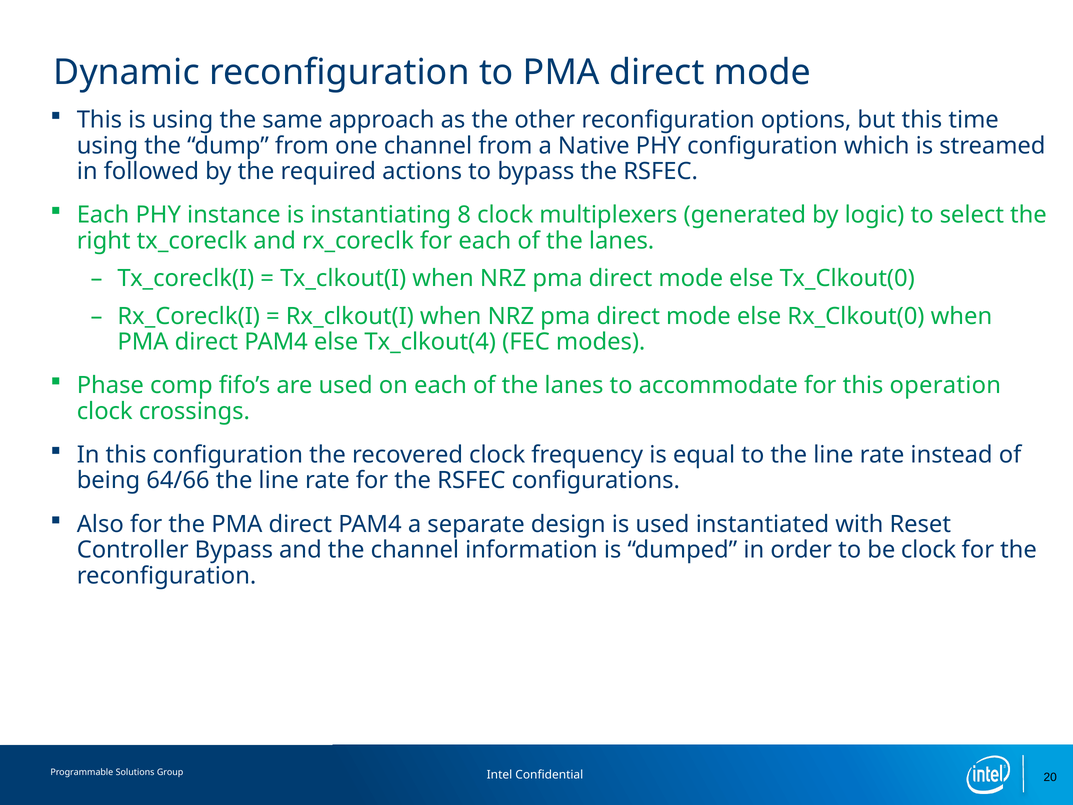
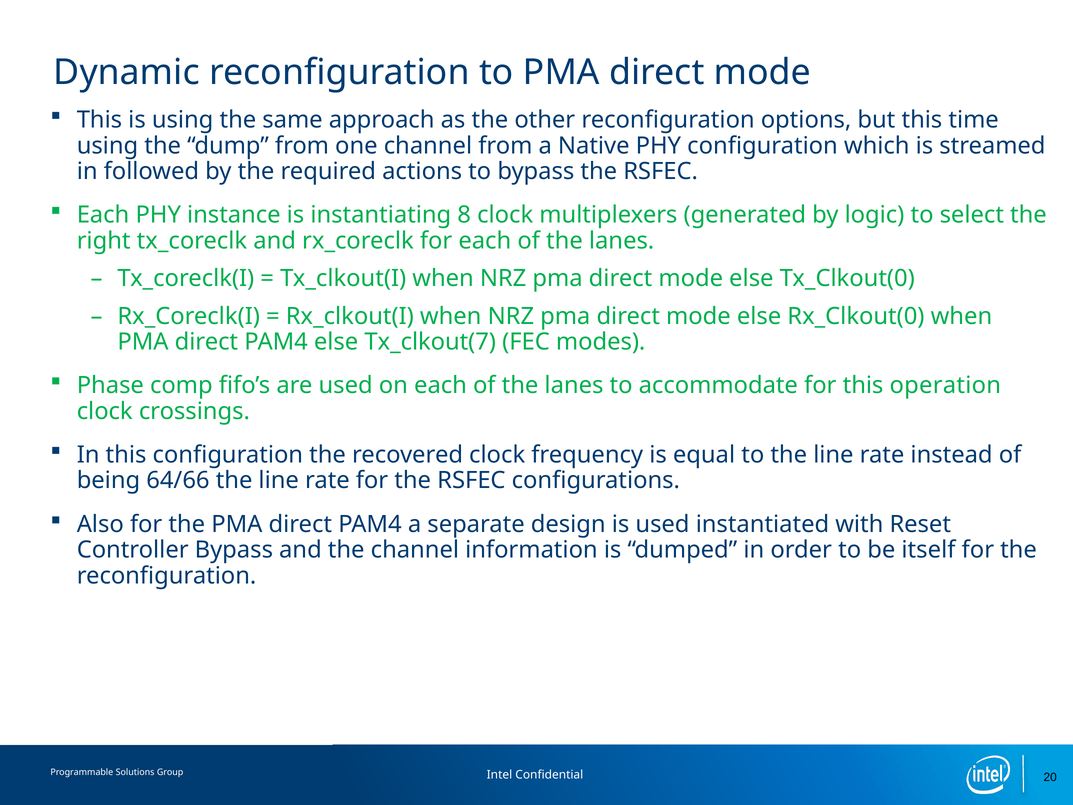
Tx_clkout(4: Tx_clkout(4 -> Tx_clkout(7 (430, 342)
be clock: clock -> itself (928, 550)
